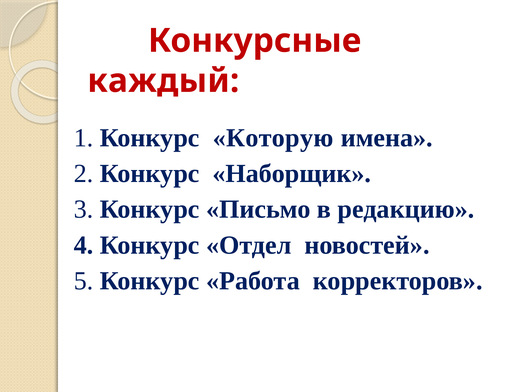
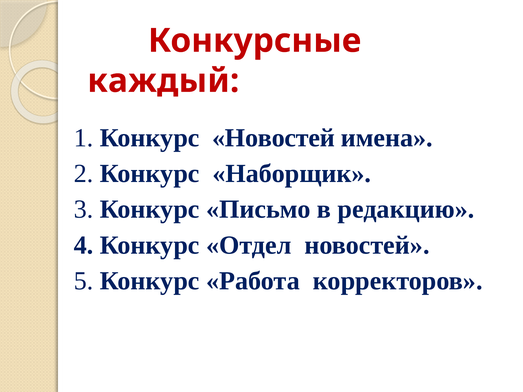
Конкурс Которую: Которую -> Новостей (273, 138)
